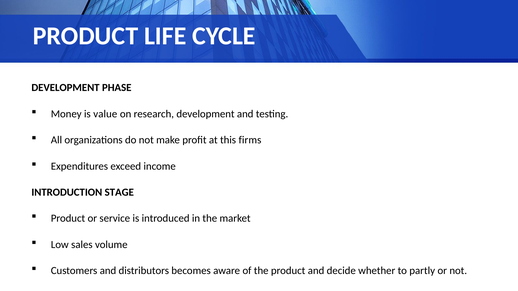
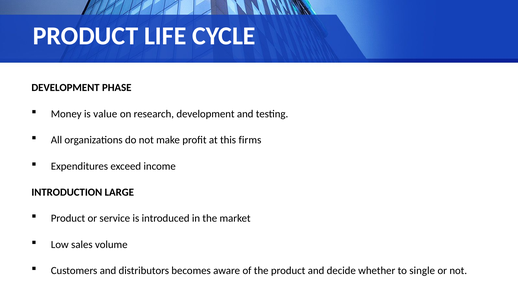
STAGE: STAGE -> LARGE (119, 193)
partly: partly -> single (422, 271)
